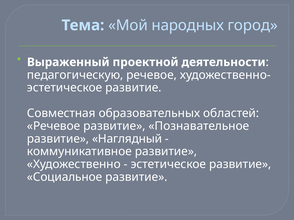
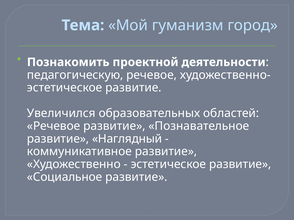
народных: народных -> гуманизм (188, 25)
Выраженный: Выраженный -> Познакомить (68, 62)
Совместная: Совместная -> Увеличился (61, 113)
